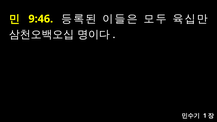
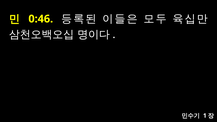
9:46: 9:46 -> 0:46 (41, 19)
